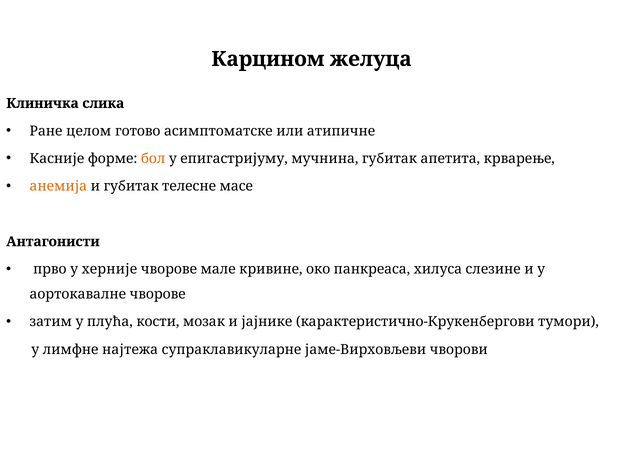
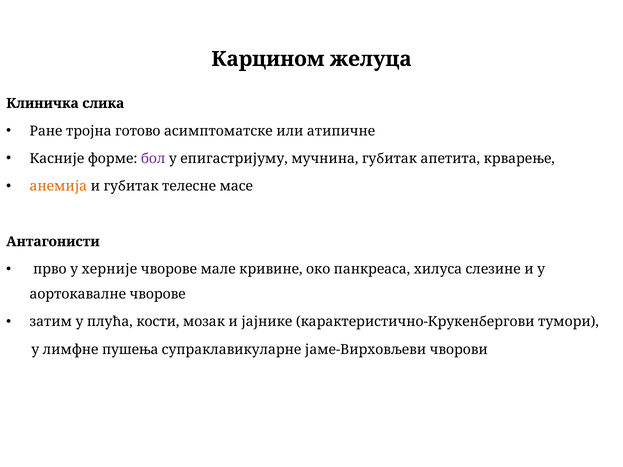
целом: целом -> тројна (89, 131)
бол colour: orange -> purple (153, 159)
најтежа: најтежа -> пушења (130, 350)
